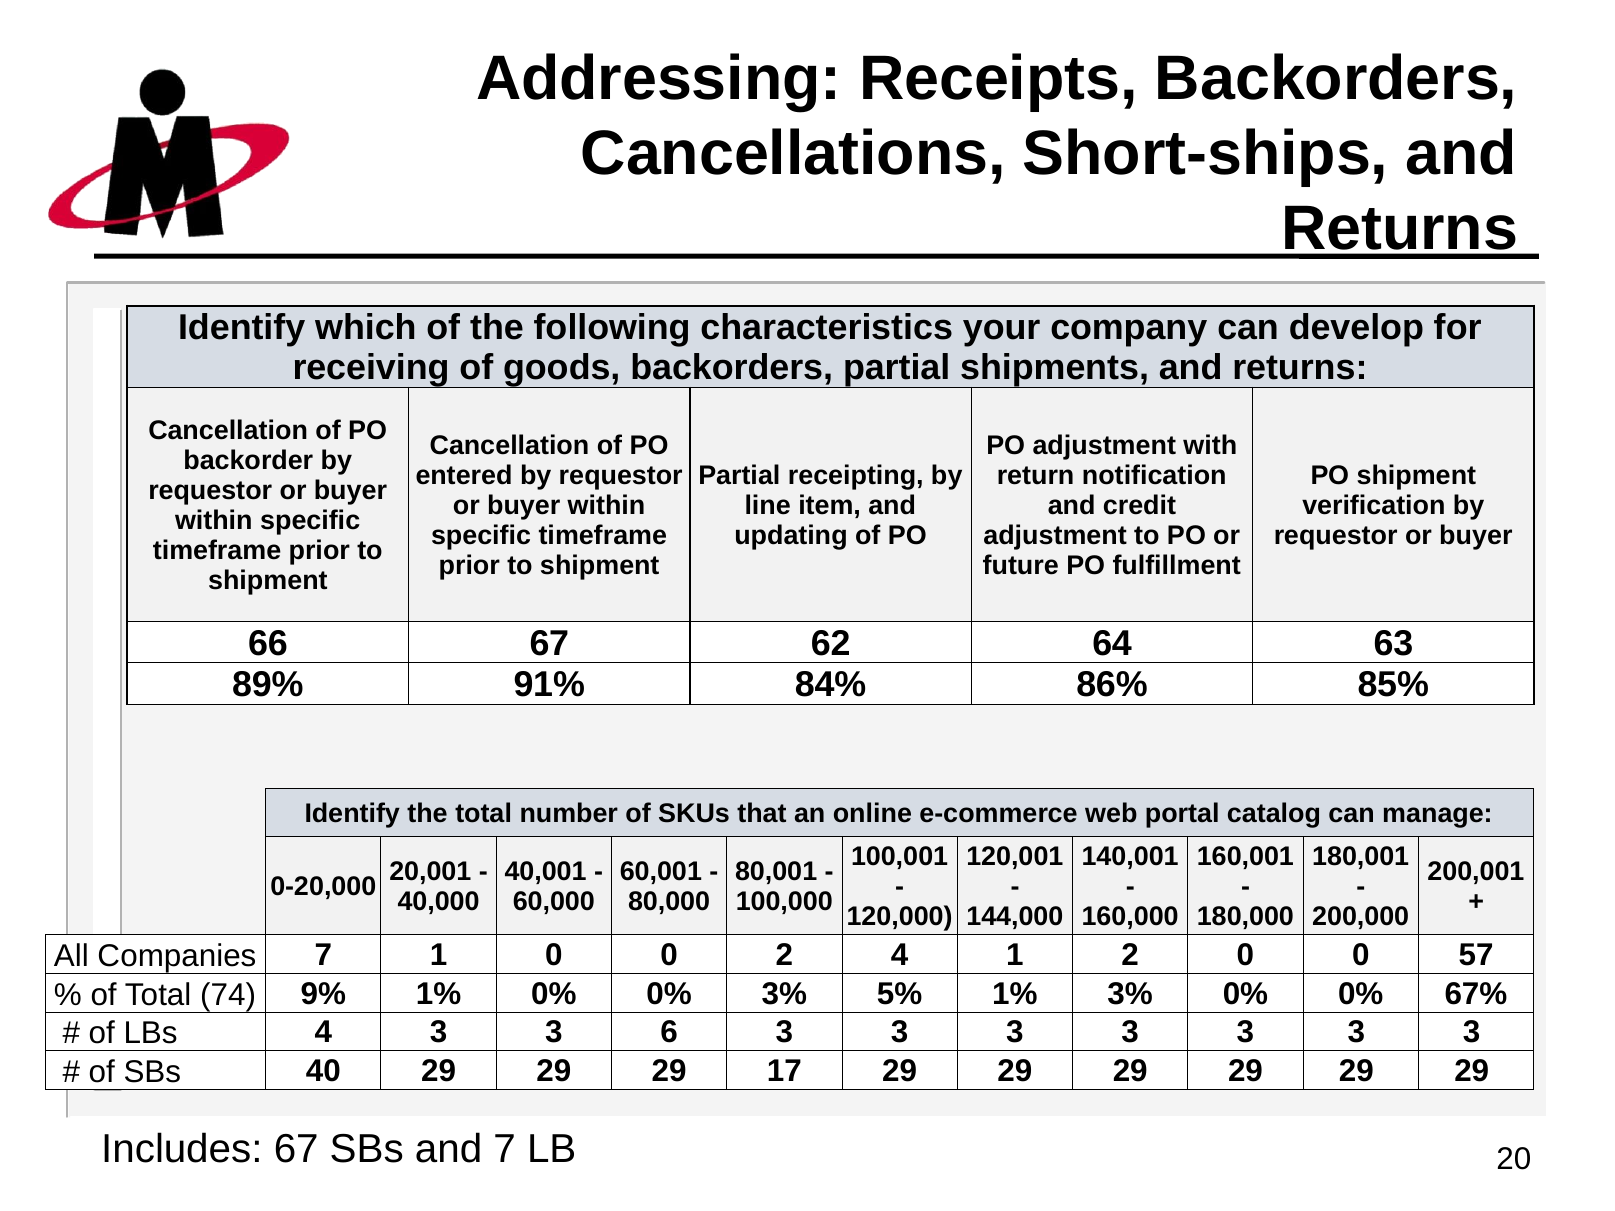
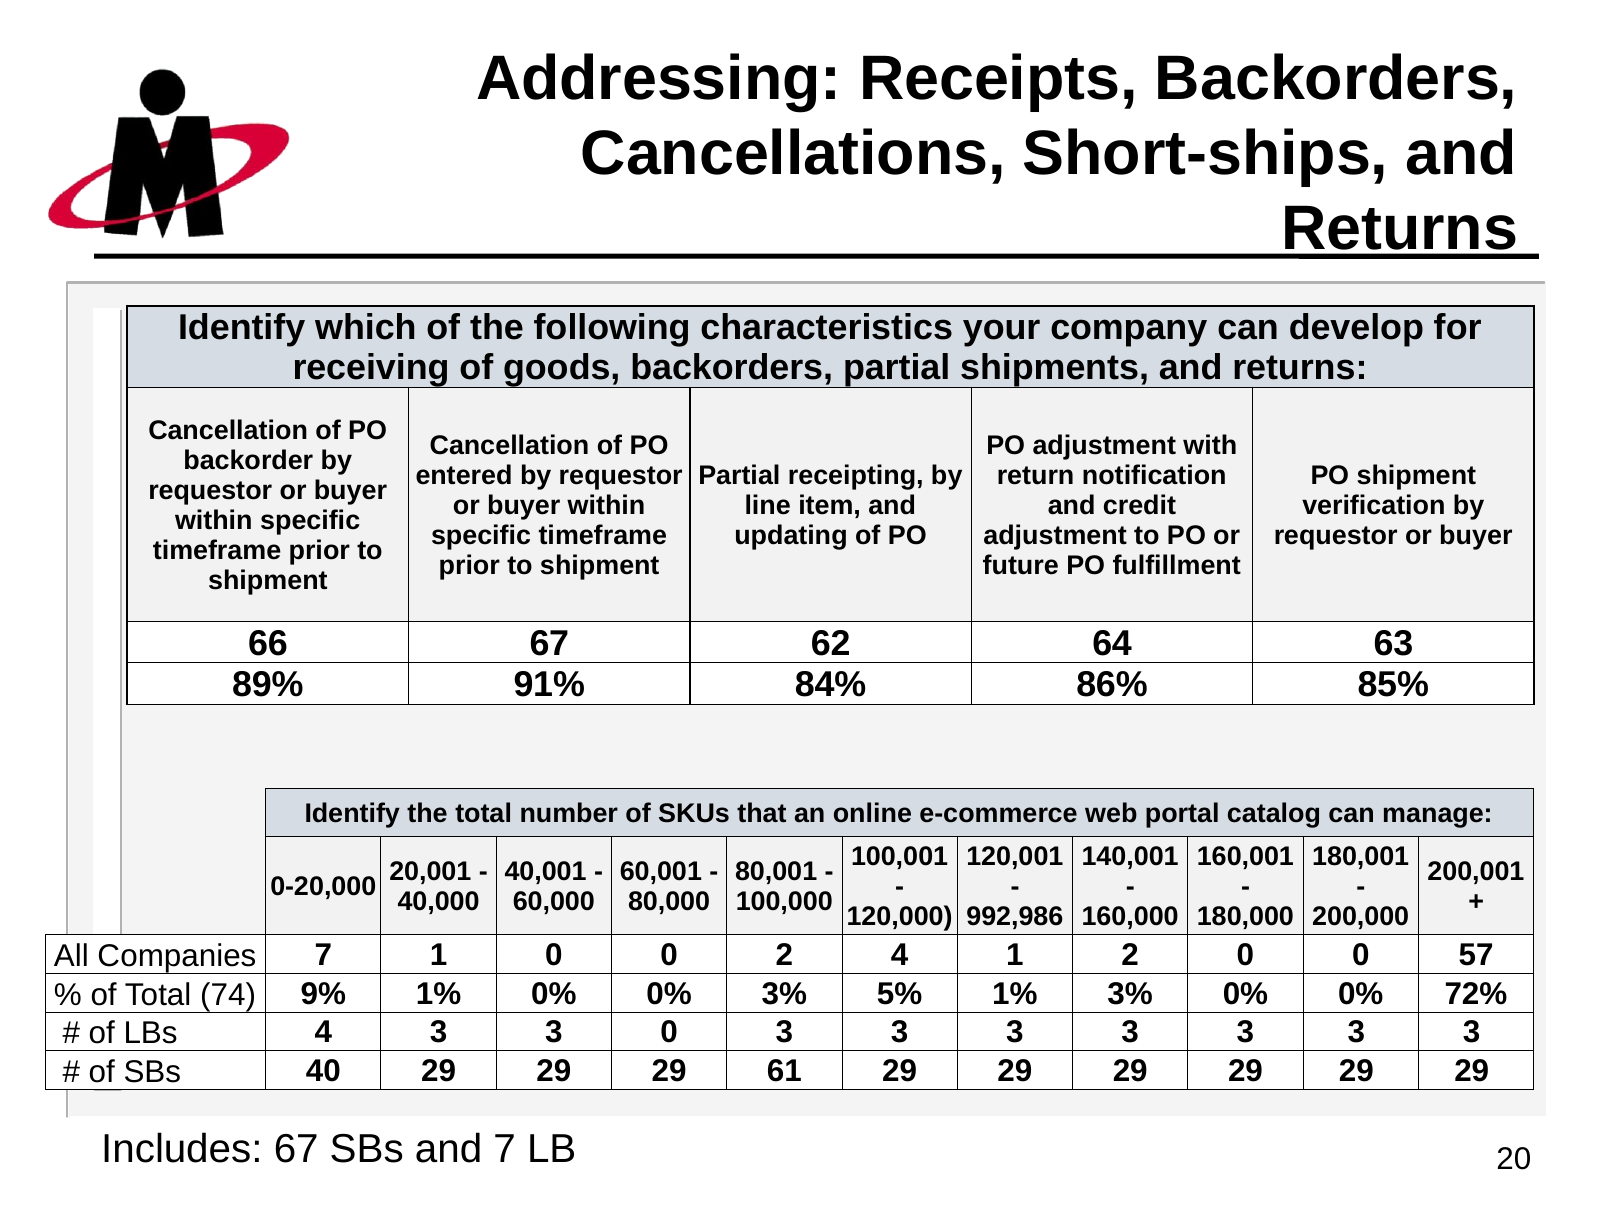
144,000: 144,000 -> 992,986 (1015, 917)
67%: 67% -> 72% (1476, 994)
3 6: 6 -> 0 (669, 1033)
17: 17 -> 61 (784, 1071)
